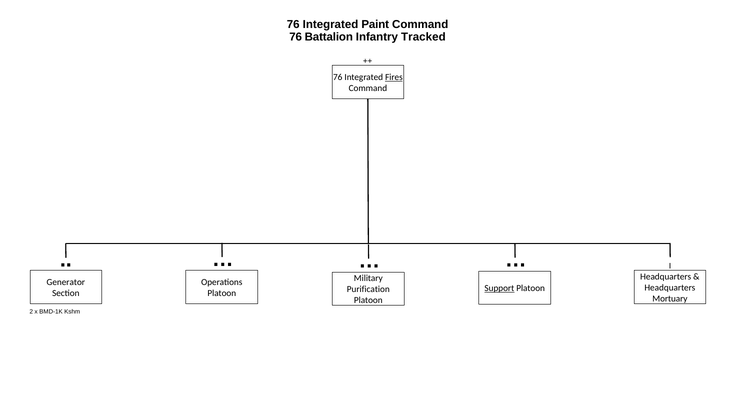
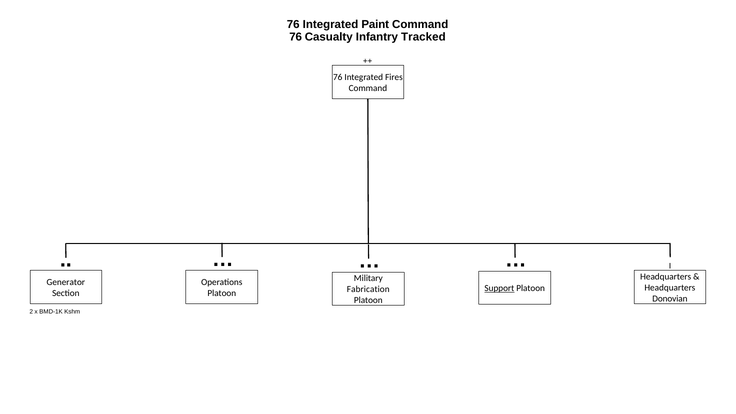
Battalion: Battalion -> Casualty (329, 37)
Fires underline: present -> none (394, 77)
Purification: Purification -> Fabrication (368, 289)
Mortuary: Mortuary -> Donovian (670, 299)
